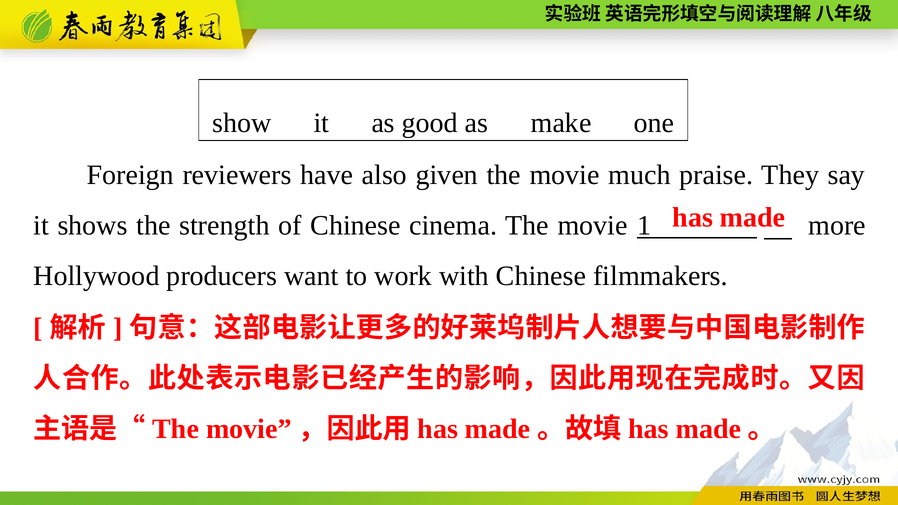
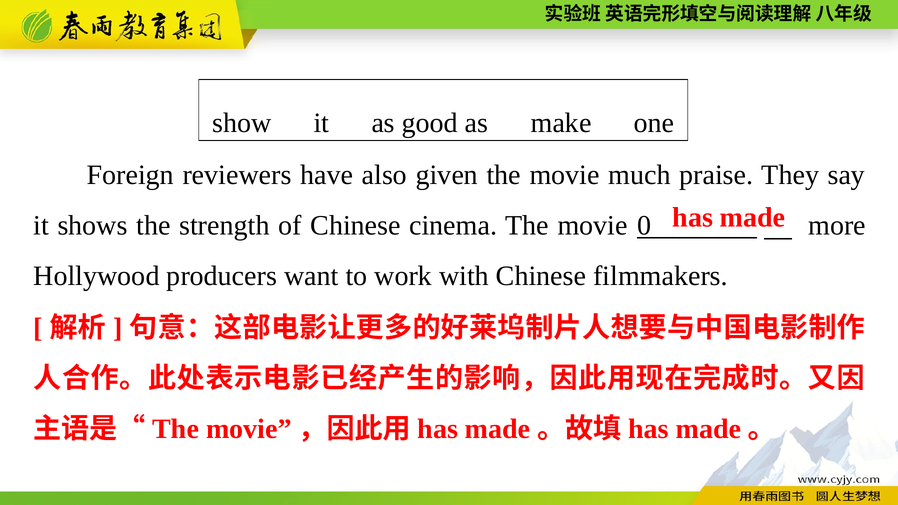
1: 1 -> 0 (644, 225)
